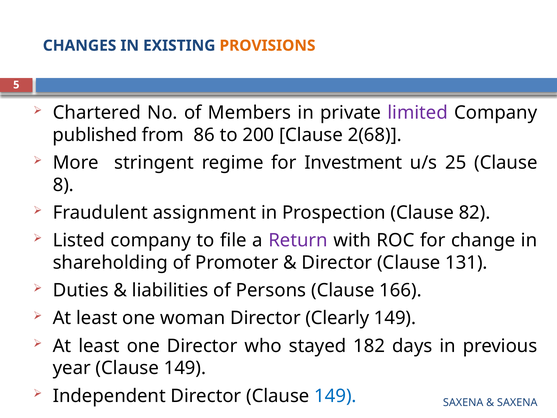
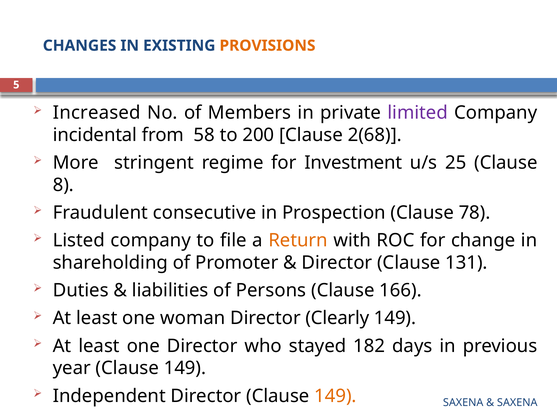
Chartered: Chartered -> Increased (97, 113)
published: published -> incidental (95, 135)
86: 86 -> 58 (204, 135)
assignment: assignment -> consecutive (204, 213)
82: 82 -> 78 (475, 213)
Return colour: purple -> orange (298, 240)
149 colour: blue -> orange (335, 396)
